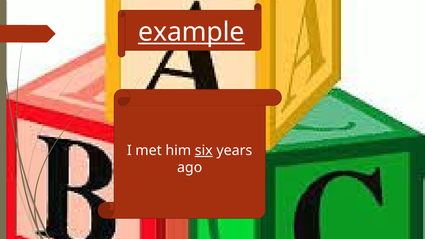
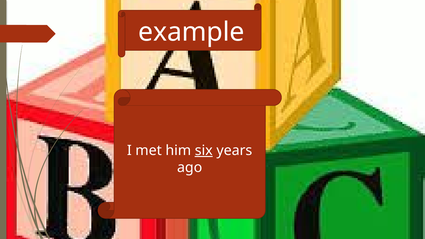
example underline: present -> none (191, 32)
